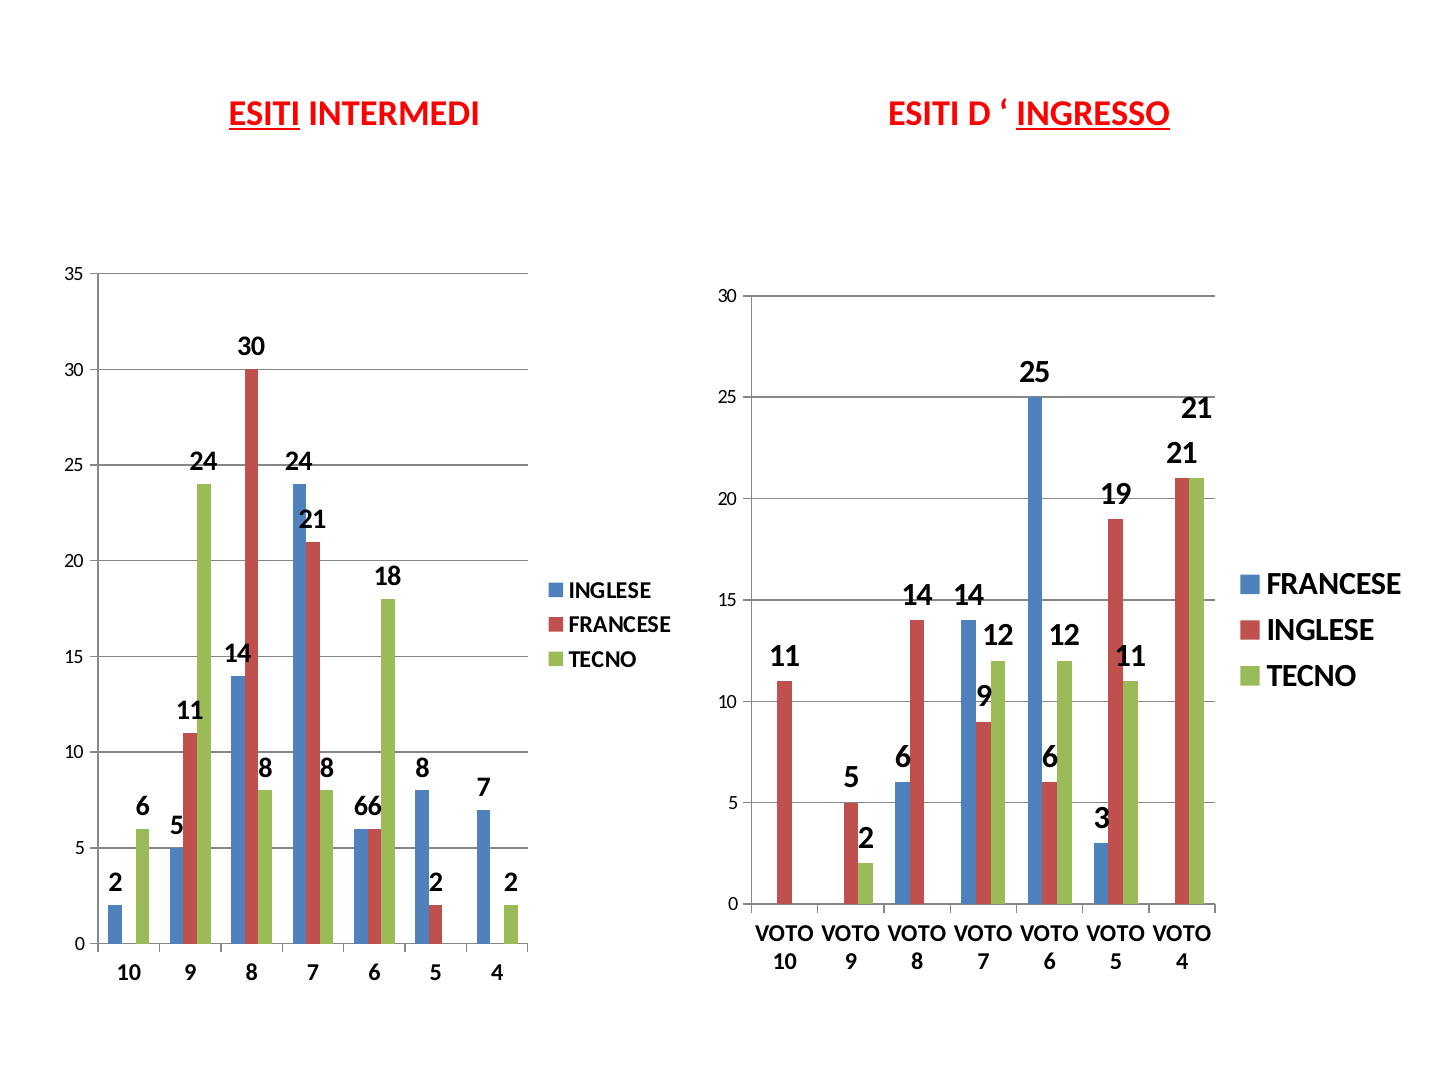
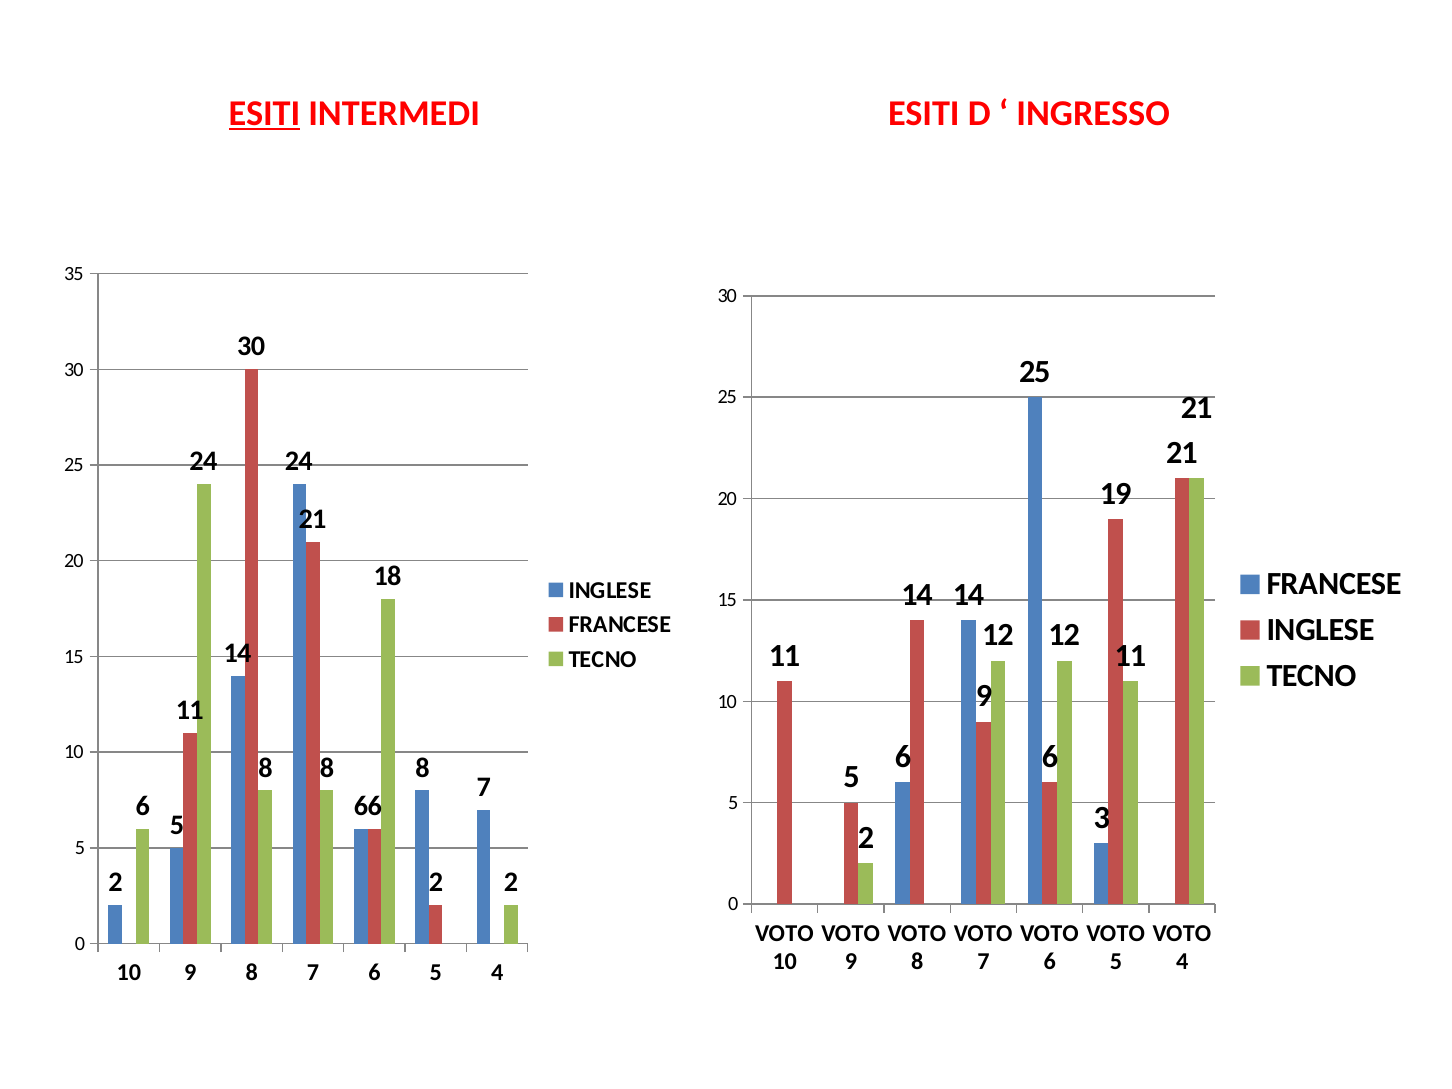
INGRESSO underline: present -> none (1093, 114)
